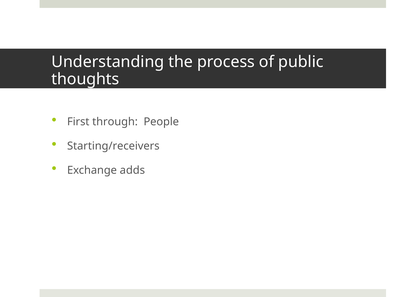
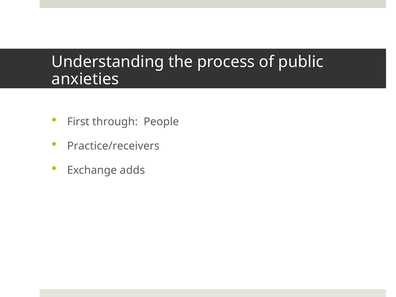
thoughts: thoughts -> anxieties (85, 79)
Starting/receivers: Starting/receivers -> Practice/receivers (113, 146)
